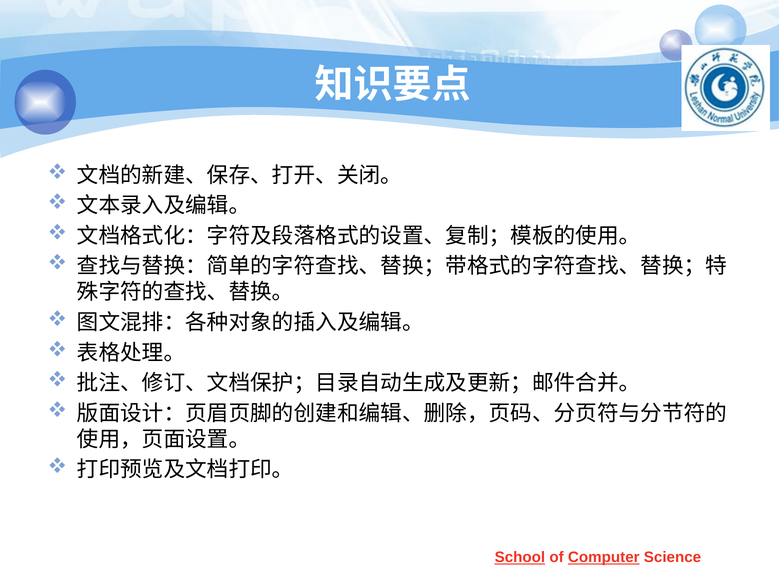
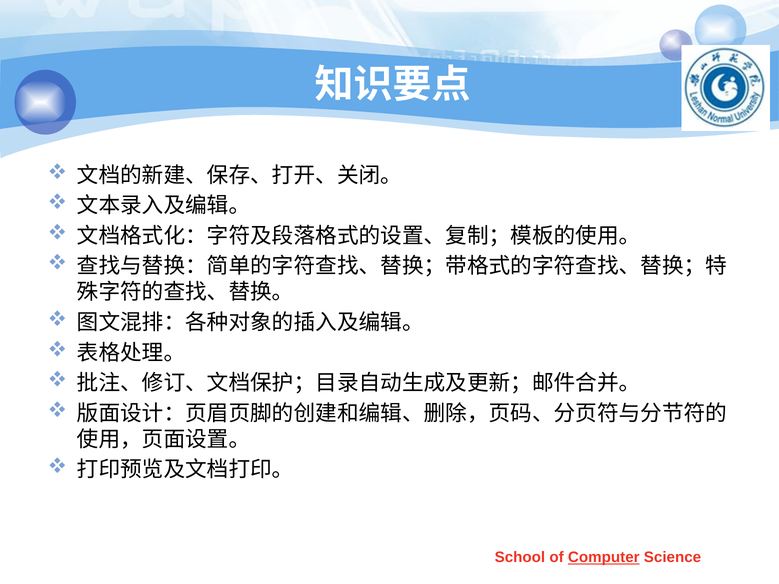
School underline: present -> none (520, 558)
